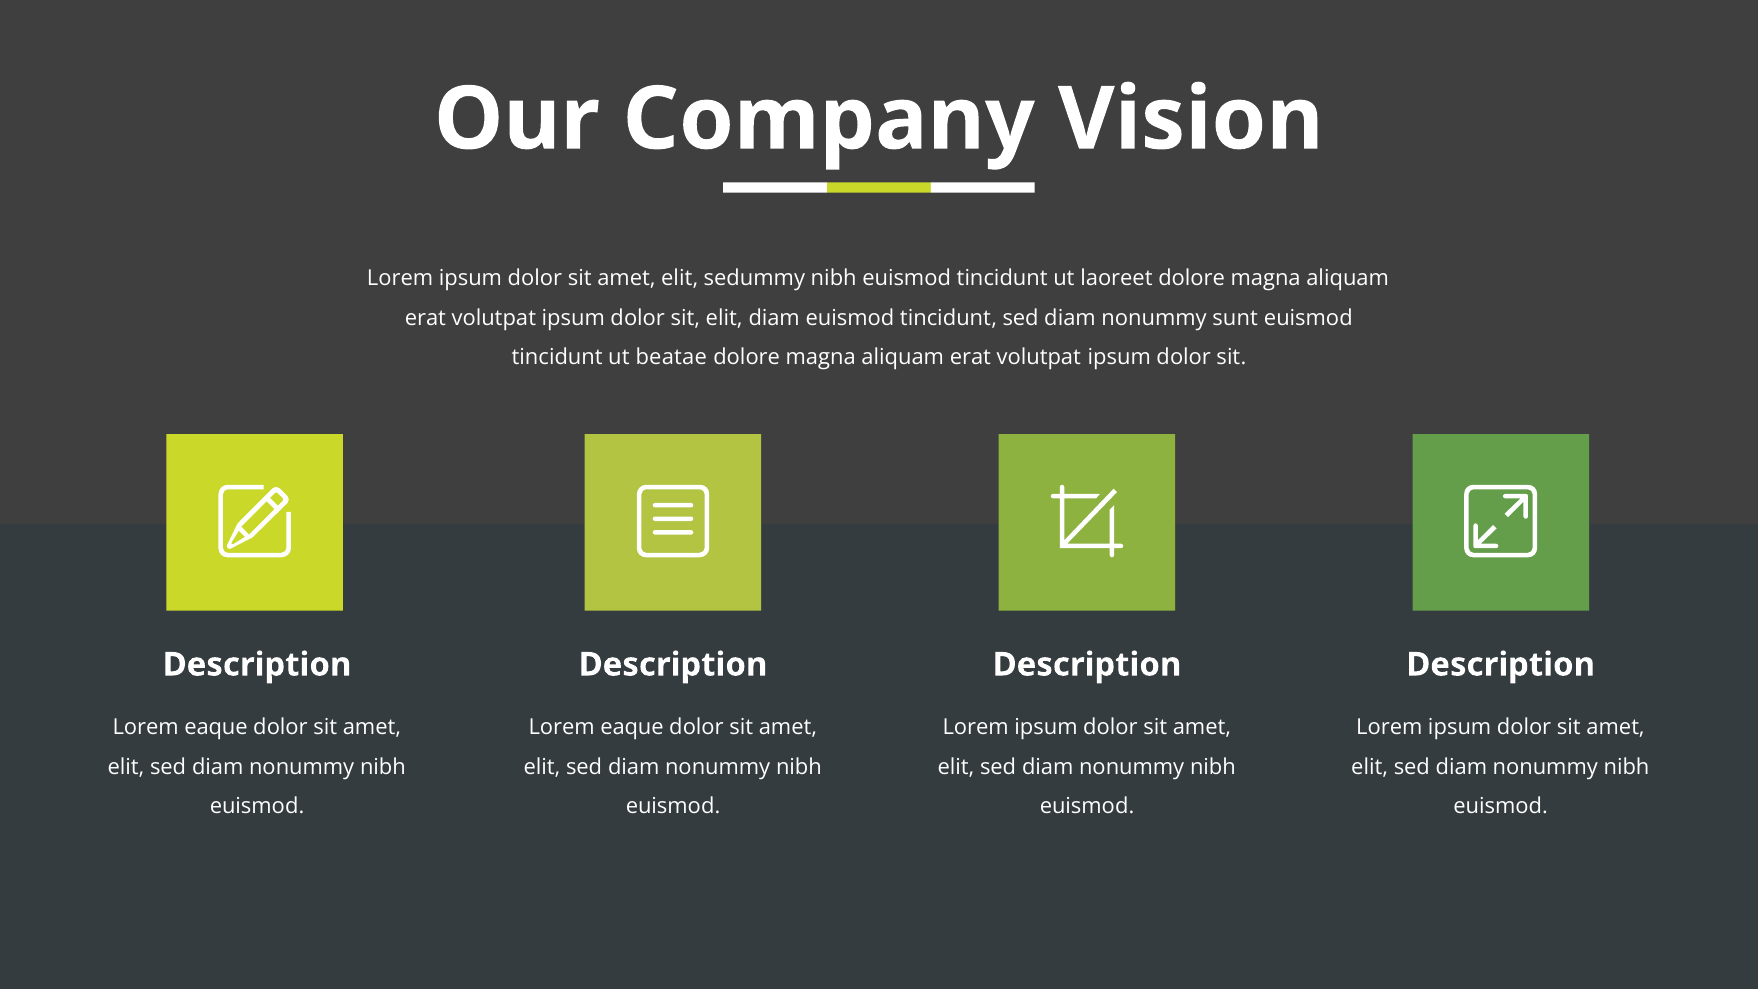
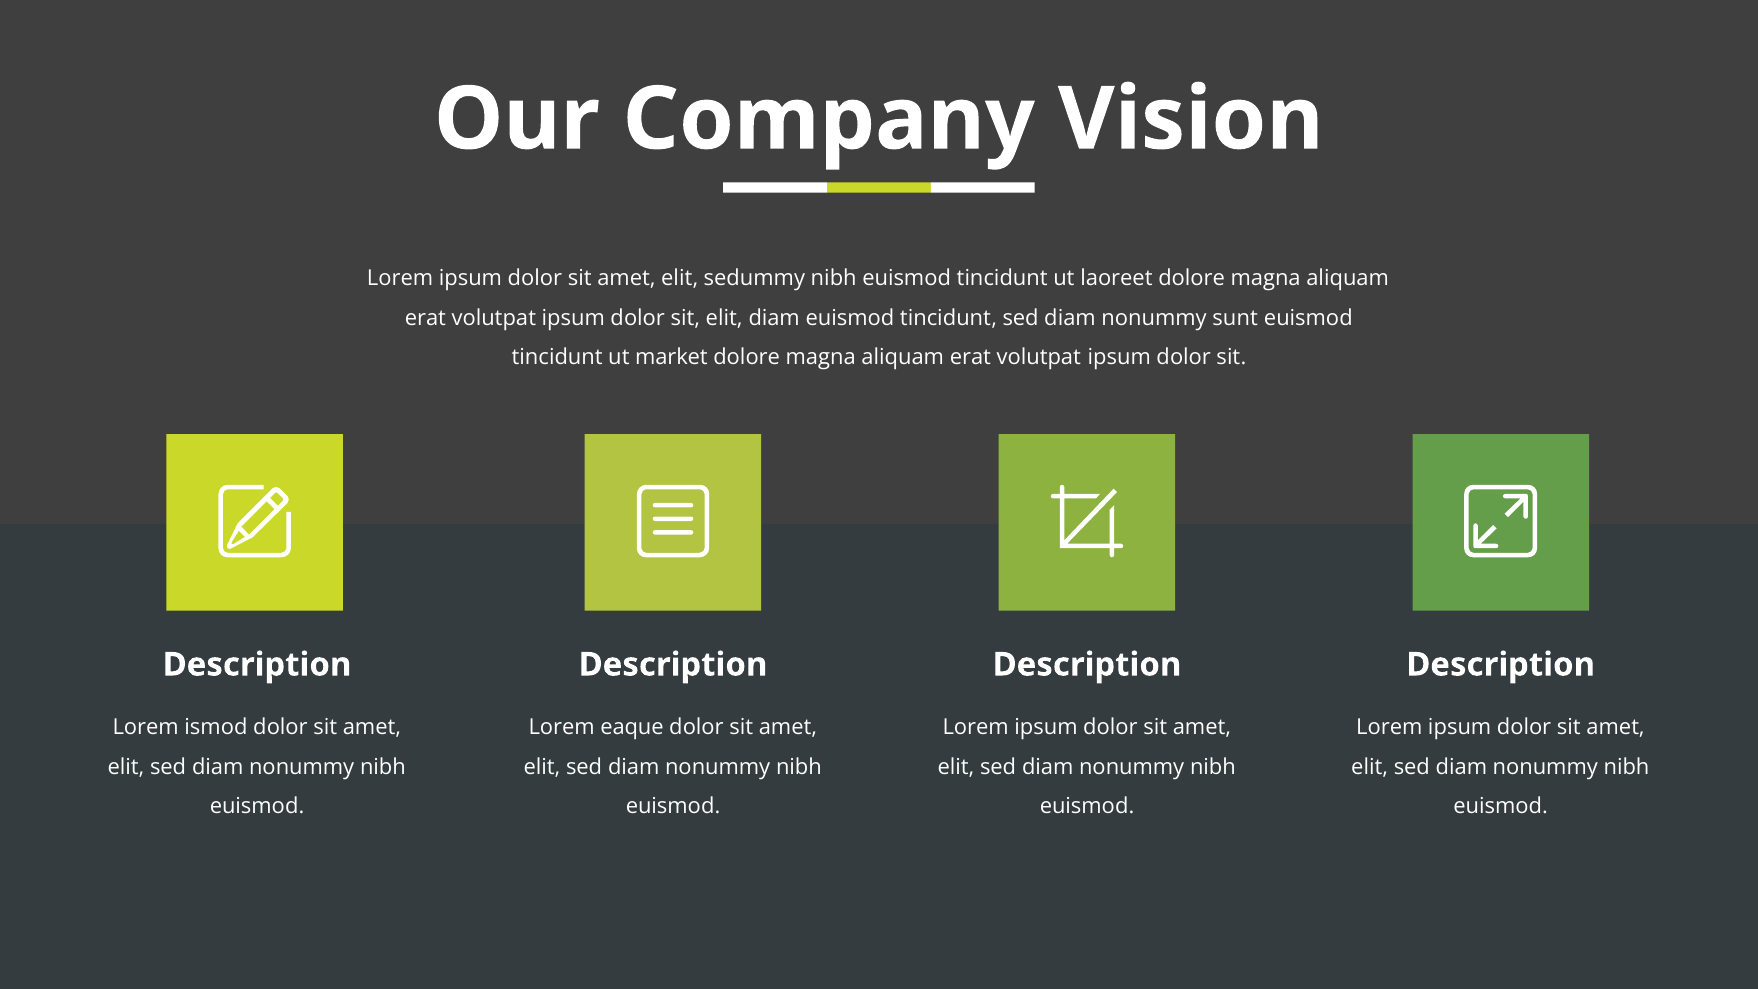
beatae: beatae -> market (671, 358)
eaque: eaque -> ismod (216, 727)
